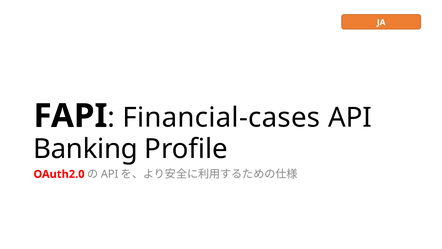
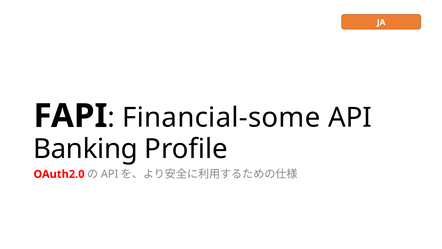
Financial-cases: Financial-cases -> Financial-some (221, 118)
